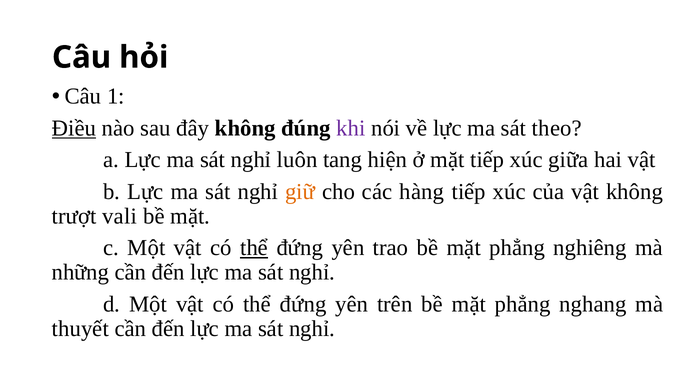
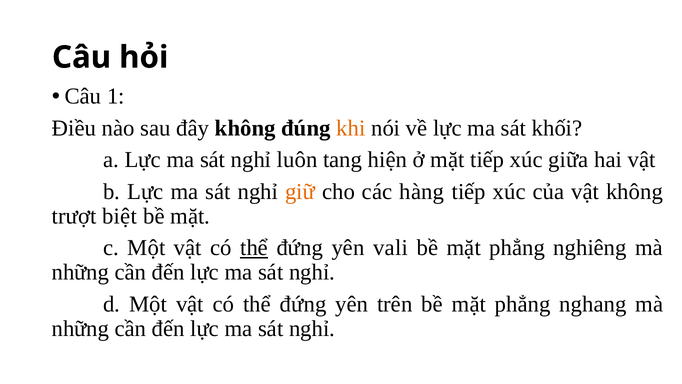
Điều underline: present -> none (74, 128)
khi colour: purple -> orange (351, 128)
theo: theo -> khối (557, 128)
vali: vali -> biệt (120, 216)
trao: trao -> vali (390, 248)
thuyết: thuyết -> những (81, 328)
